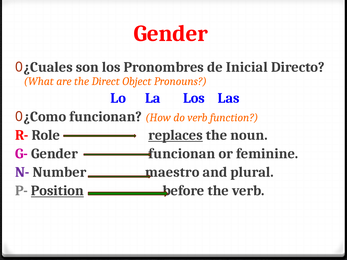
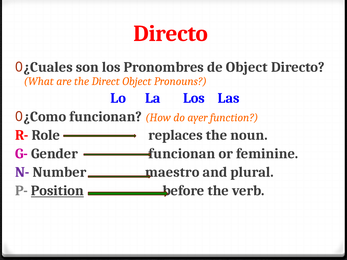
Gender: Gender -> Directo (171, 33)
de Inicial: Inicial -> Object (247, 67)
do verb: verb -> ayer (197, 118)
replaces underline: present -> none (176, 135)
